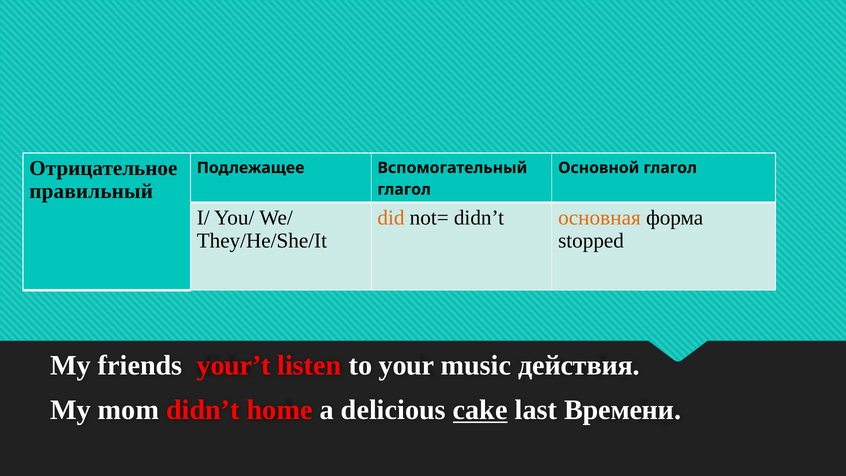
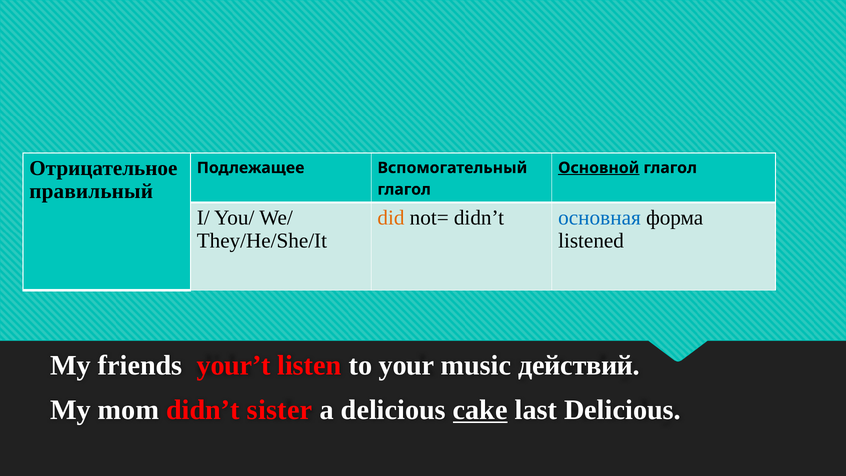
Основной underline: none -> present (599, 168)
основная colour: orange -> blue (599, 218)
stopped: stopped -> listened (591, 241)
действия: действия -> действий (579, 365)
home: home -> sister (280, 410)
last Времени: Времени -> Delicious (622, 410)
